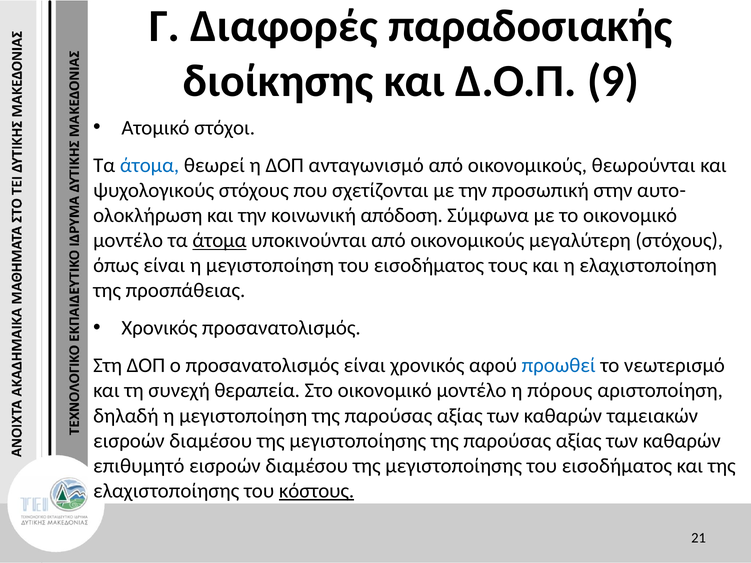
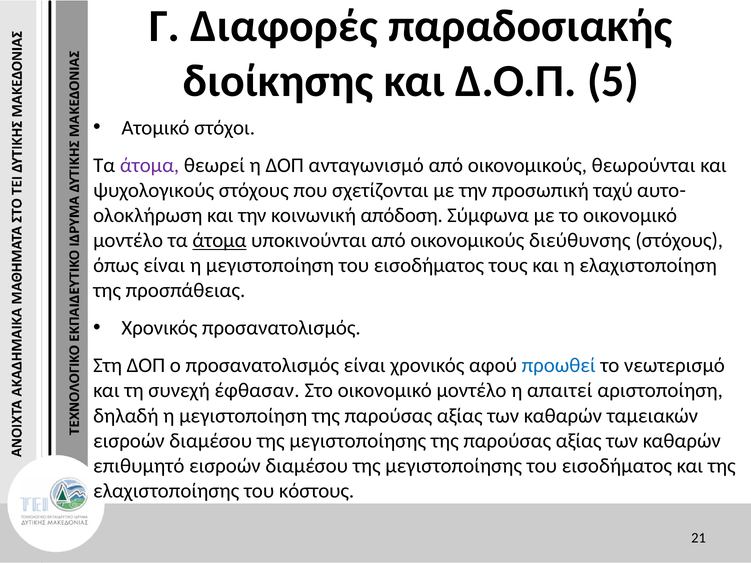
9: 9 -> 5 (613, 81)
άτομα colour: blue -> purple (150, 165)
στην: στην -> ταχύ (613, 190)
μεγαλύτερη: μεγαλύτερη -> διεύθυνσης (580, 241)
θεραπεία: θεραπεία -> έφθασαν (257, 391)
πόρους: πόρους -> απαιτεί (560, 391)
κόστους underline: present -> none (317, 491)
